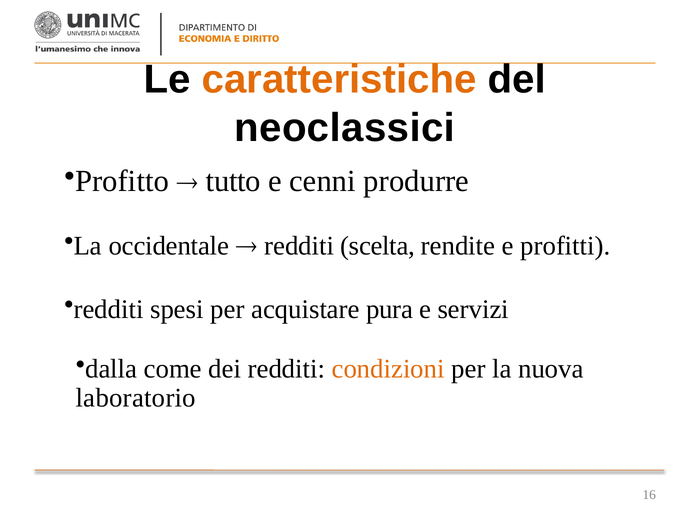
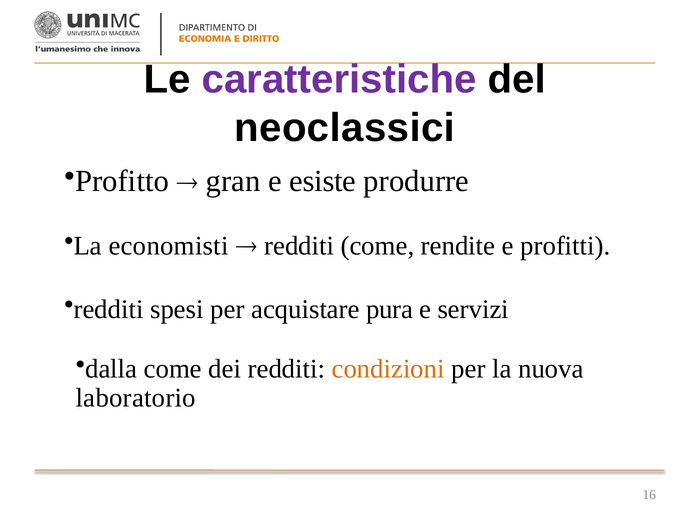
caratteristiche colour: orange -> purple (339, 79)
tutto: tutto -> gran (233, 181)
cenni: cenni -> esiste (323, 181)
occidentale: occidentale -> economisti (169, 246)
redditi scelta: scelta -> come (377, 246)
